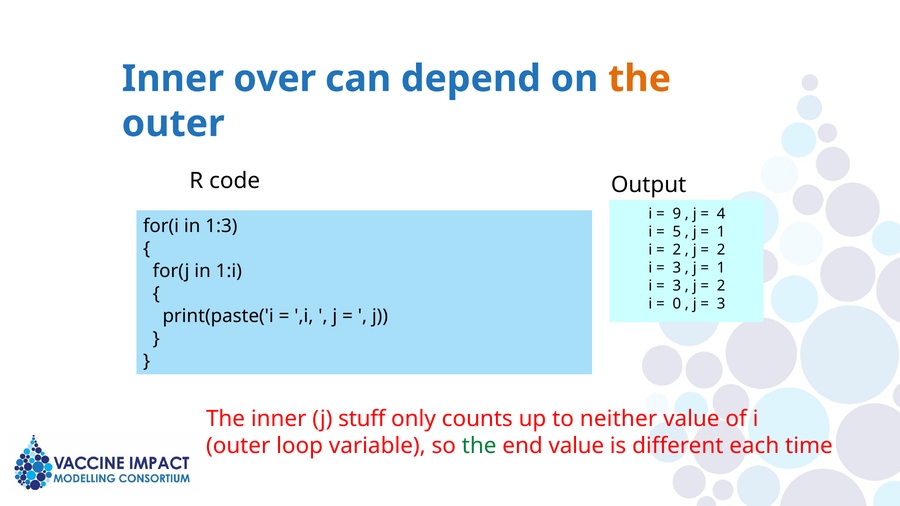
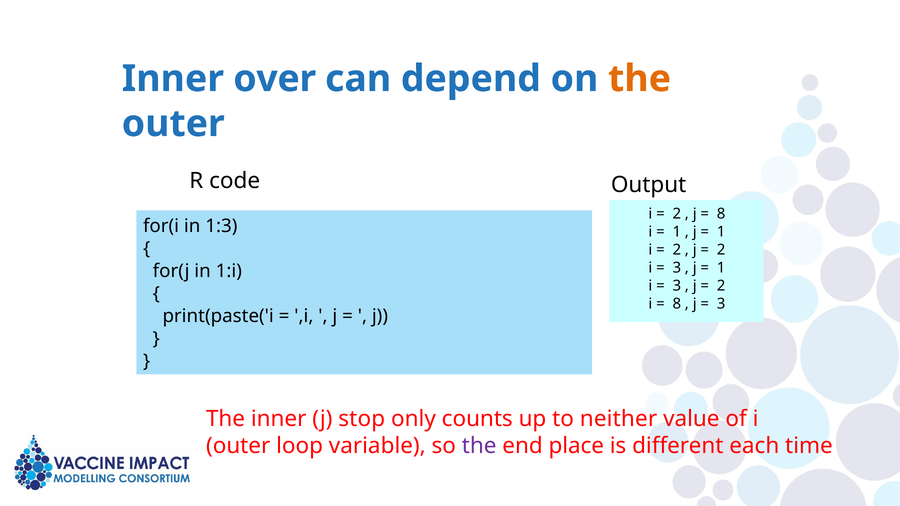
9: 9 -> 2 (677, 214)
4: 4 -> 8 (721, 214)
5: 5 -> 1 (677, 232)
0: 0 -> 8 (677, 304)
stuff: stuff -> stop (362, 419)
the colour: green -> purple (479, 446)
end value: value -> place (576, 446)
